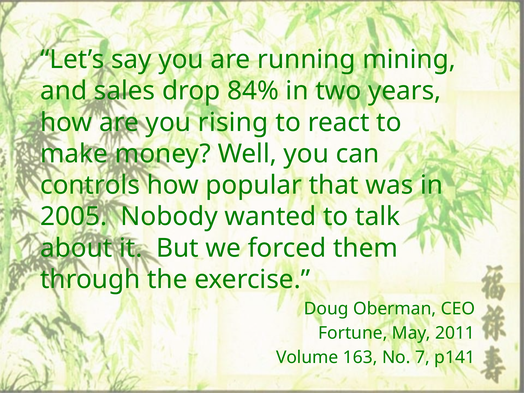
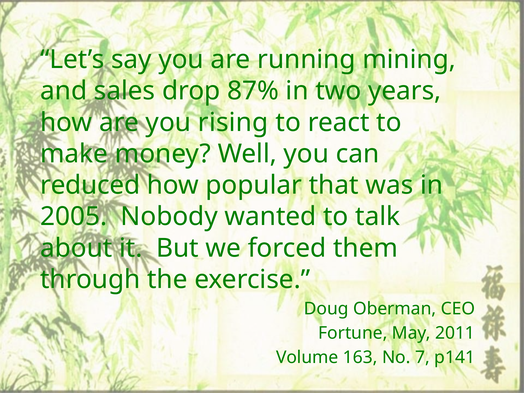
84%: 84% -> 87% (253, 91)
controls: controls -> reduced (90, 185)
